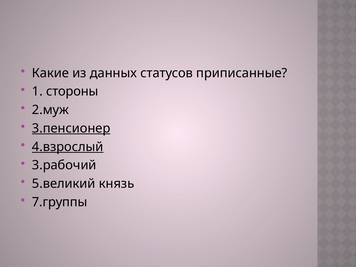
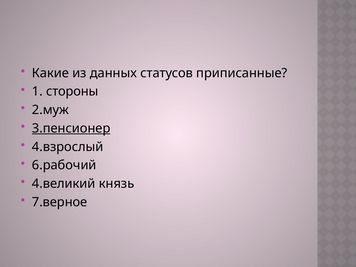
4.взрослый underline: present -> none (68, 147)
3.рабочий: 3.рабочий -> 6.рабочий (64, 165)
5.великий: 5.великий -> 4.великий (64, 184)
7.группы: 7.группы -> 7.верное (60, 202)
